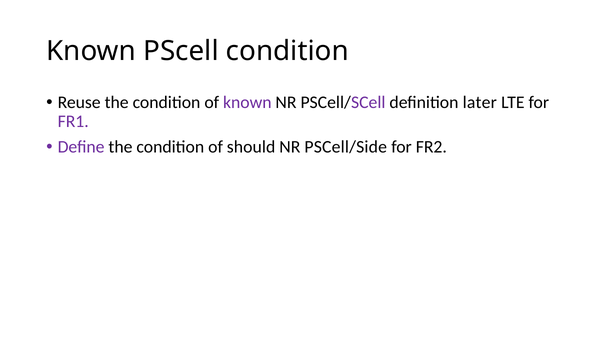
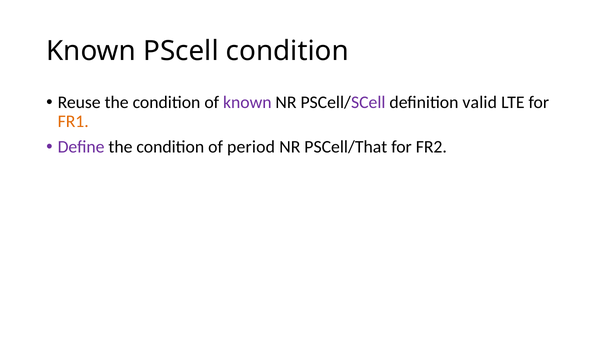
later: later -> valid (480, 103)
FR1 colour: purple -> orange (73, 122)
should: should -> period (251, 147)
PSCell/Side: PSCell/Side -> PSCell/That (346, 147)
